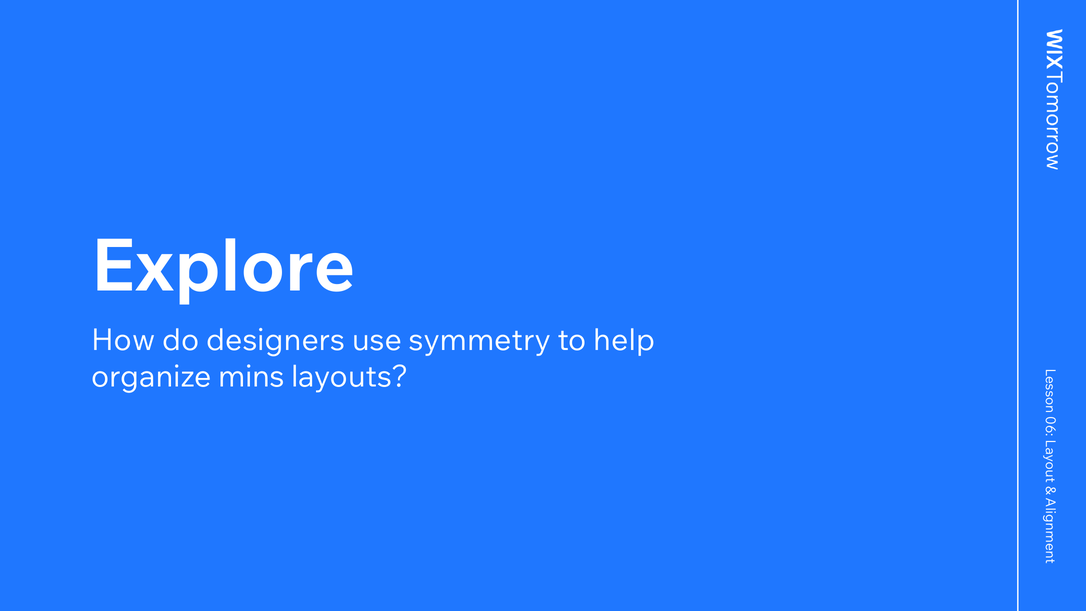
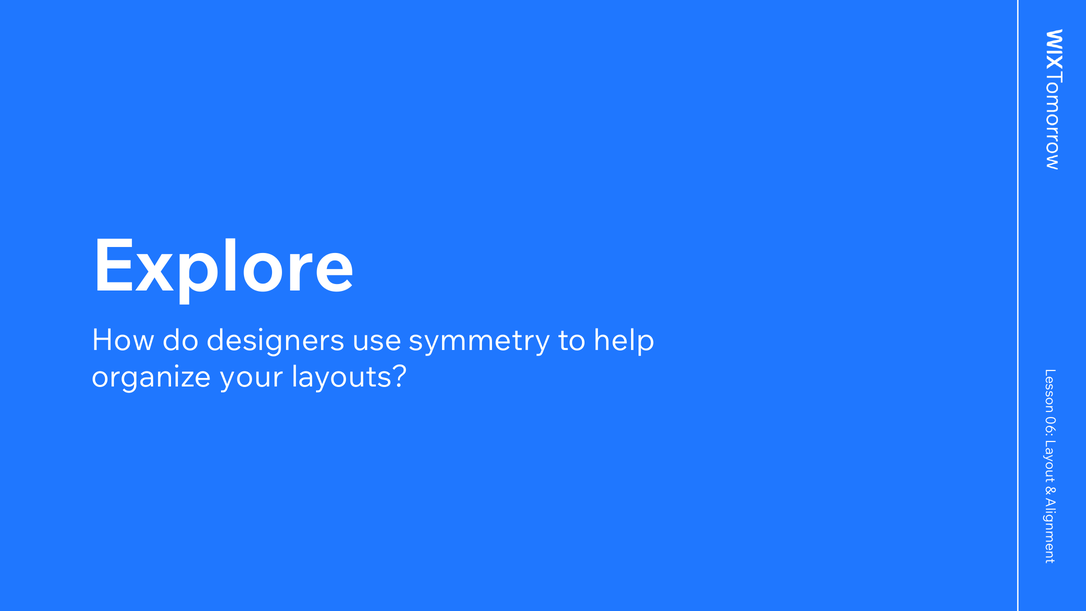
mins: mins -> your (251, 377)
